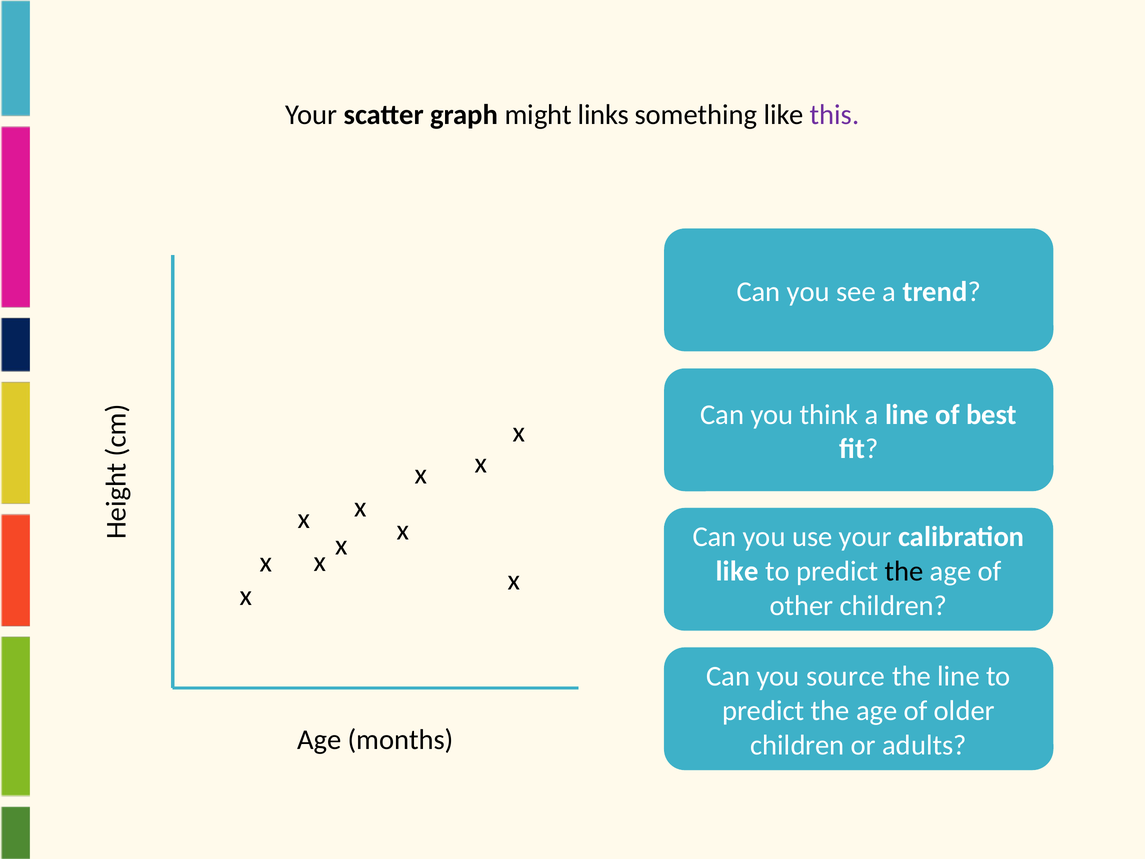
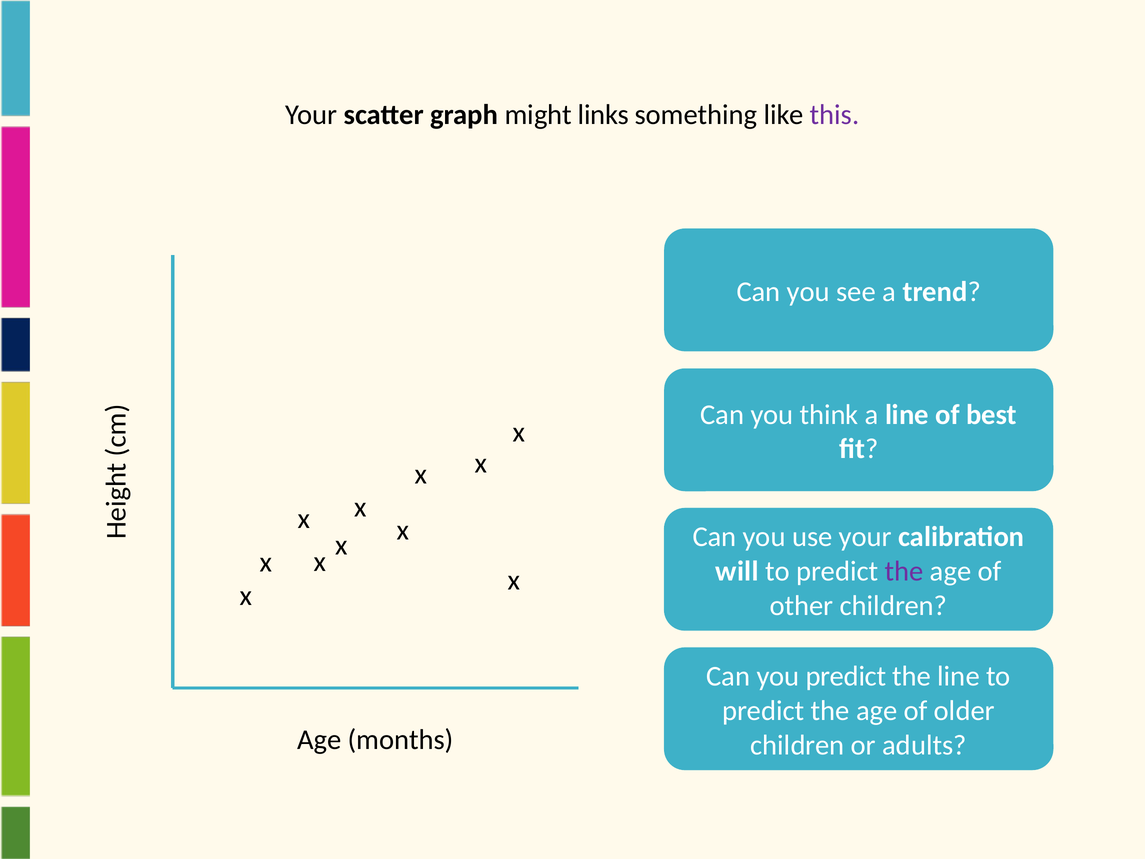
like: like -> will (737, 571)
the colour: black -> purple (904, 571)
you source: source -> predict (846, 676)
